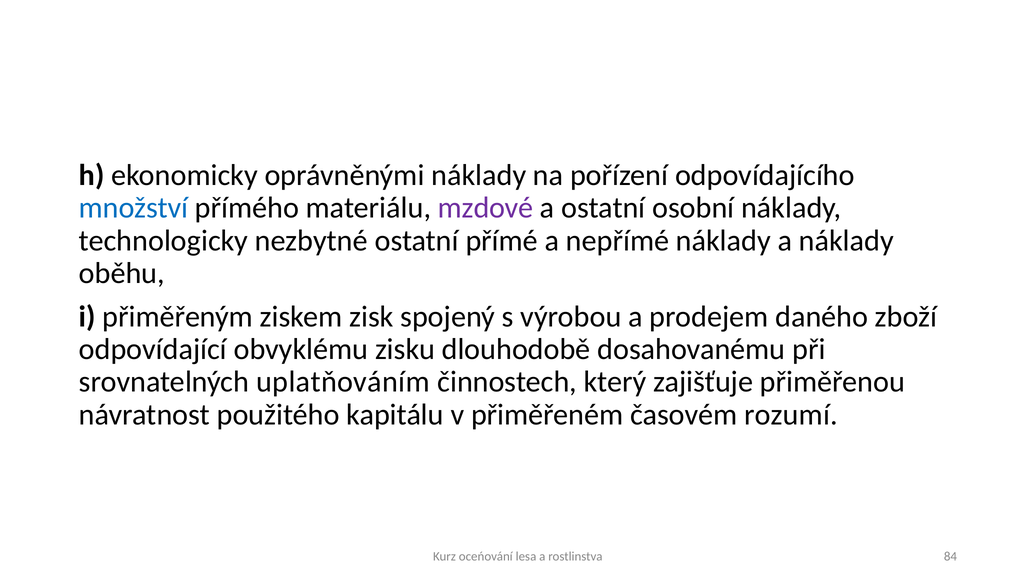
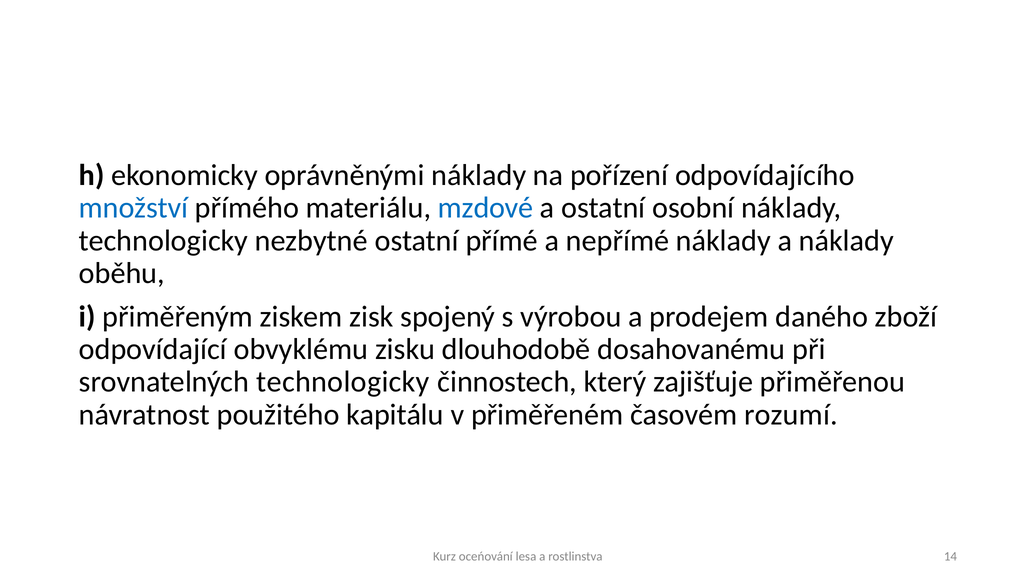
mzdové colour: purple -> blue (486, 208)
srovnatelných uplatňováním: uplatňováním -> technologicky (343, 382)
84: 84 -> 14 (950, 556)
